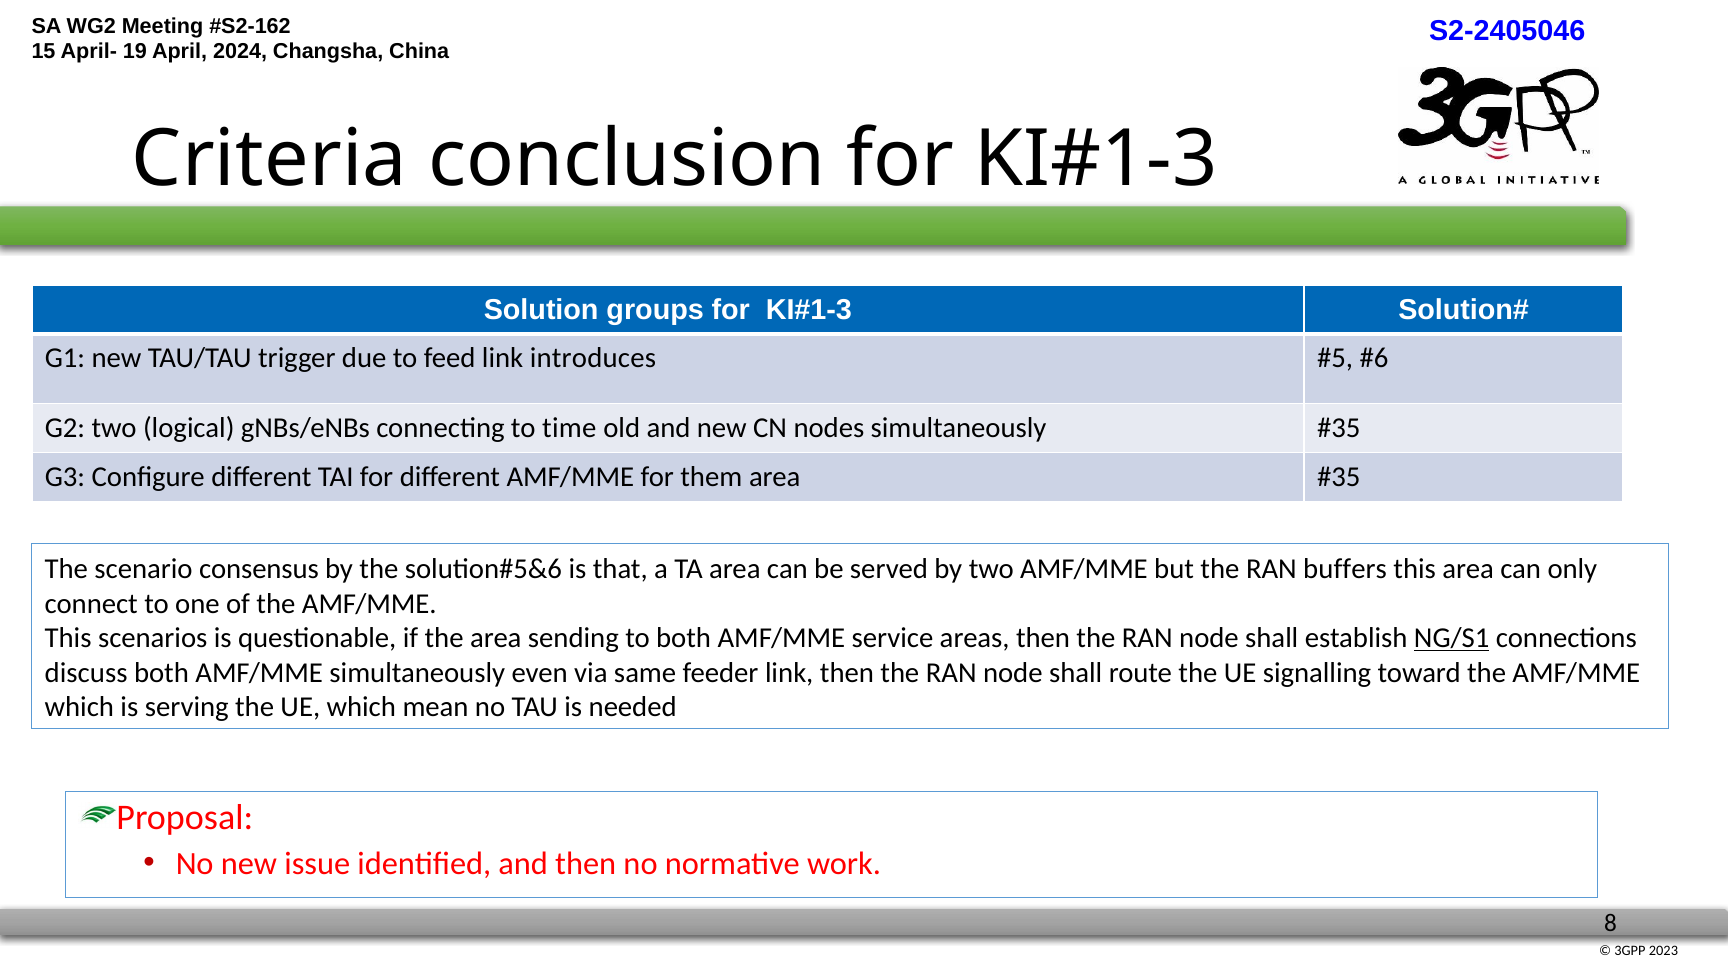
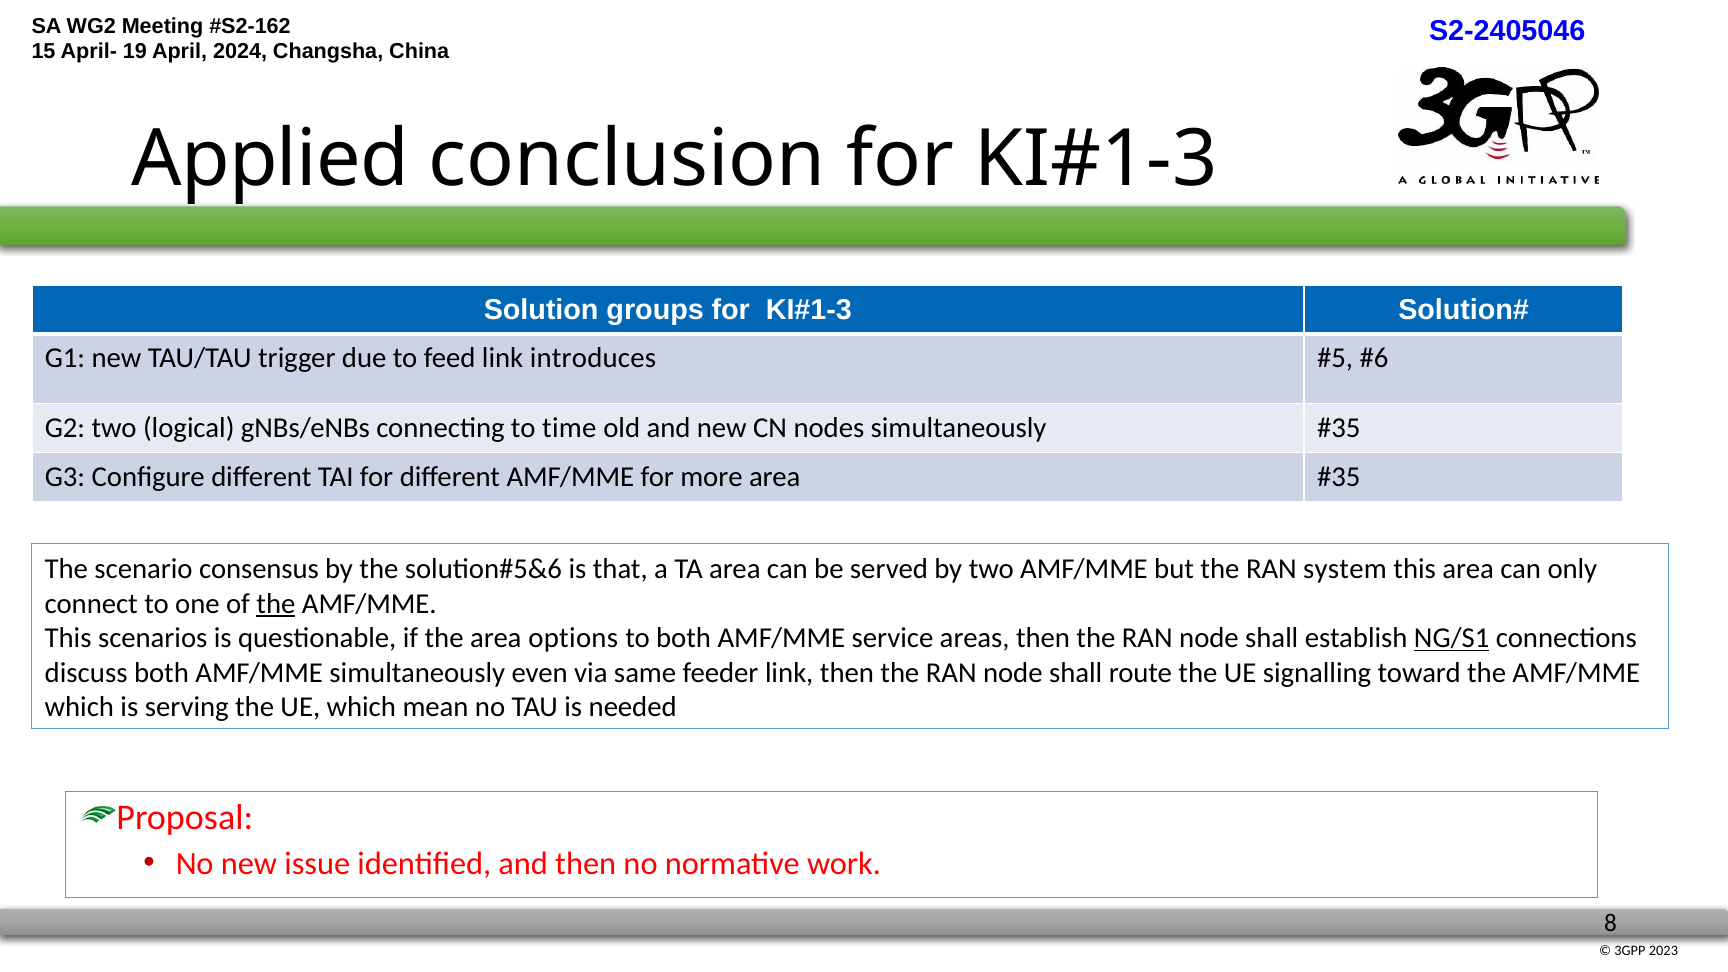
Criteria: Criteria -> Applied (270, 159)
them: them -> more (711, 477)
buffers: buffers -> system (1345, 569)
the underline: none -> present (276, 604)
sending: sending -> options (573, 638)
